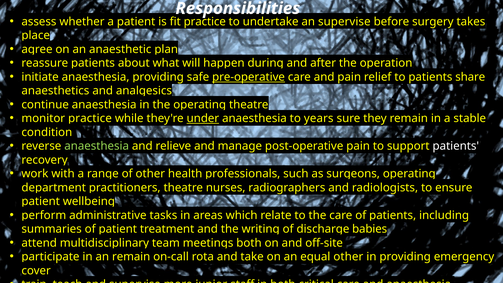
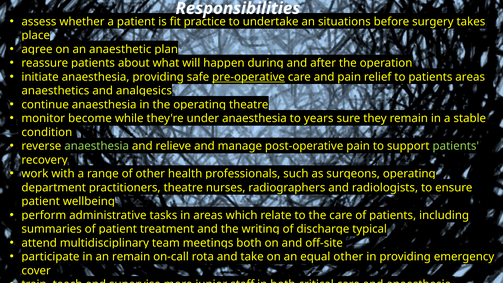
an supervise: supervise -> situations (344, 22)
patients share: share -> areas (470, 77)
practice: practice -> become (90, 118)
under underline: present -> none (203, 118)
patients colour: white -> light green (456, 146)
babies: babies -> typical (370, 229)
